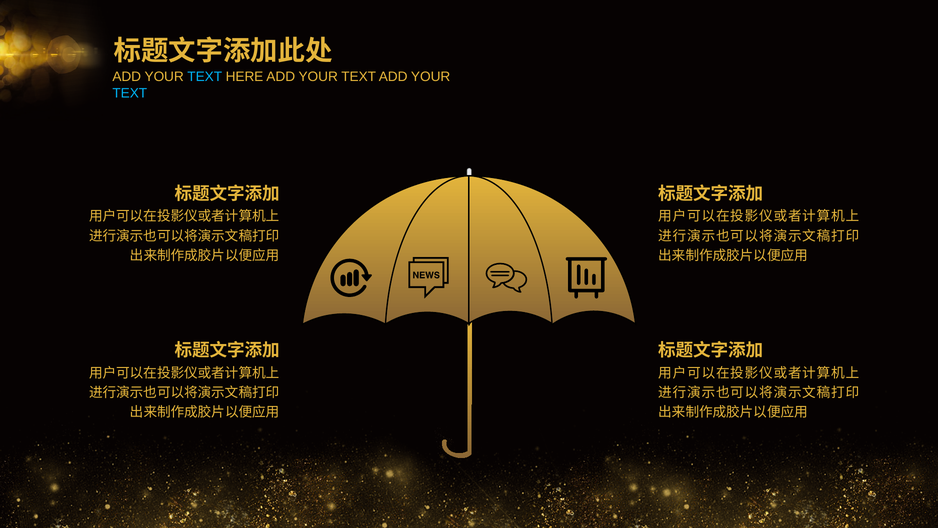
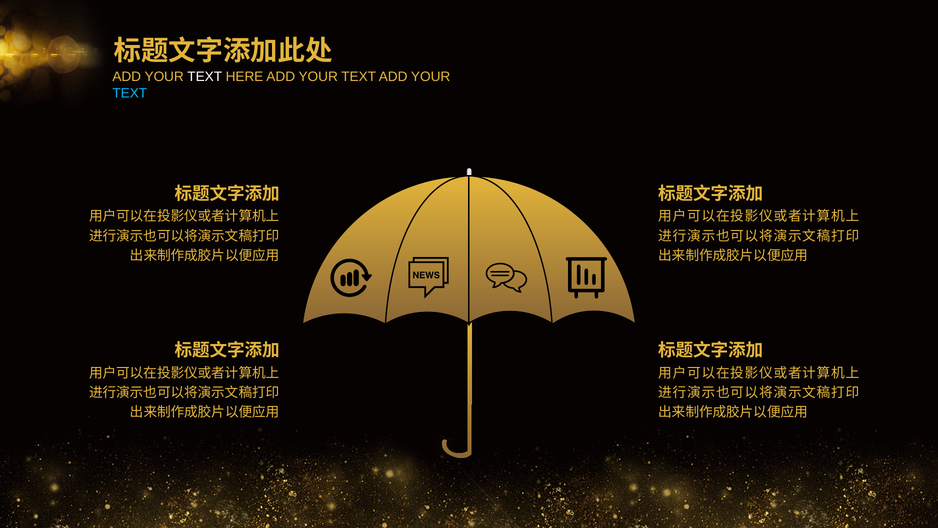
TEXT colour: light blue -> white (205, 77)
